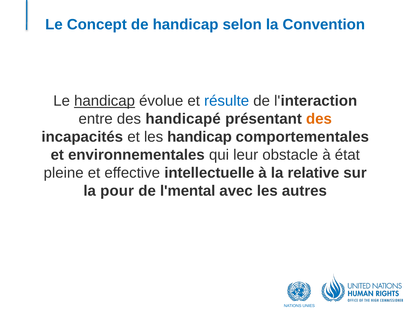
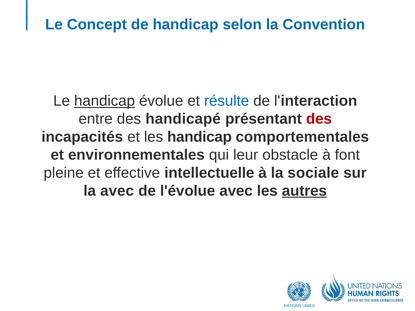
des colour: orange -> red (319, 119)
état: état -> font (347, 155)
relative: relative -> sociale (313, 173)
la pour: pour -> avec (117, 191)
l'mental: l'mental -> l'évolue (188, 191)
autres underline: none -> present (304, 191)
